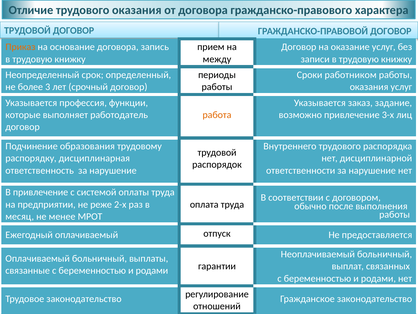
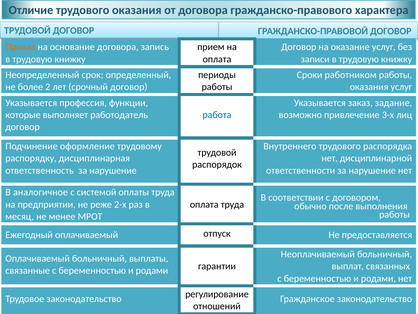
между: между -> оплата (217, 59)
3: 3 -> 2 (48, 87)
работа colour: orange -> blue (217, 115)
образования: образования -> оформление (87, 146)
В привлечение: привлечение -> аналогичное (40, 192)
